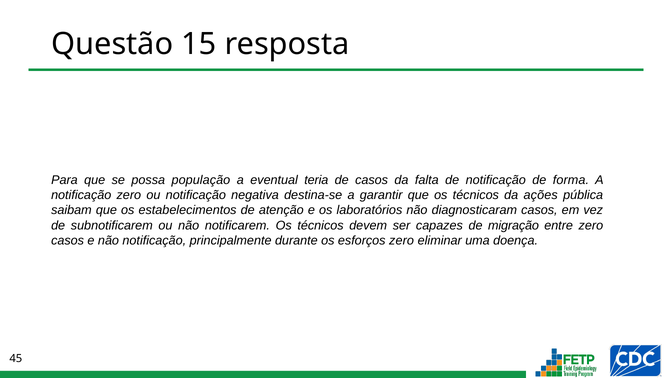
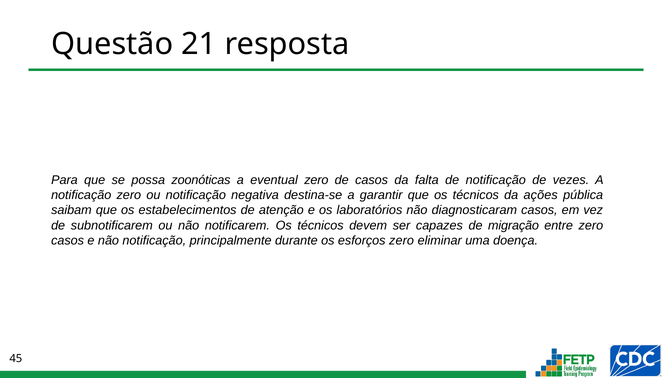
15: 15 -> 21 (199, 44)
população: população -> zoonóticas (201, 180)
eventual teria: teria -> zero (316, 180)
forma: forma -> vezes (571, 180)
